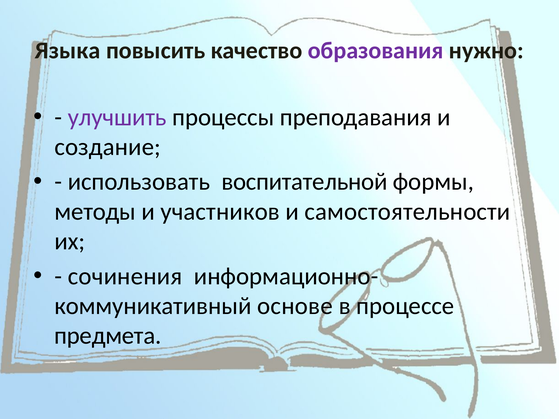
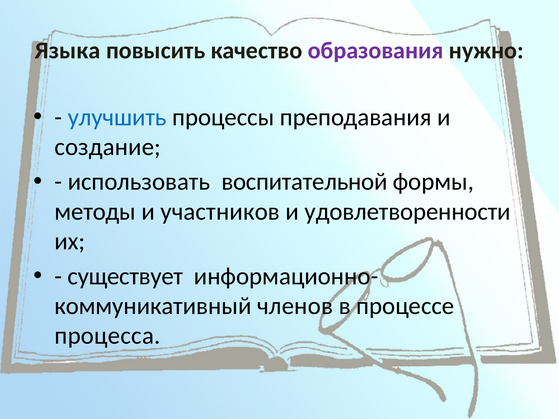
улучшить colour: purple -> blue (117, 117)
самостоятельности: самостоятельности -> удовлетворенности (408, 212)
сочинения: сочинения -> существует (125, 276)
основе: основе -> членов (295, 306)
предмета: предмета -> процесса (107, 336)
